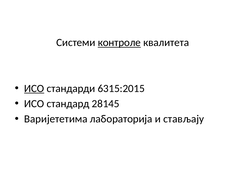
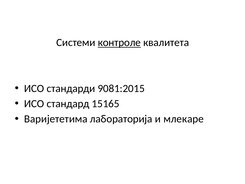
ИСО underline: present -> none (34, 88)
6315:2015: 6315:2015 -> 9081:2015 (121, 88)
28145: 28145 -> 15165 (106, 104)
стављају: стављају -> млекаре (184, 119)
